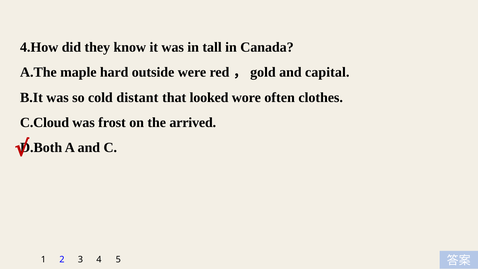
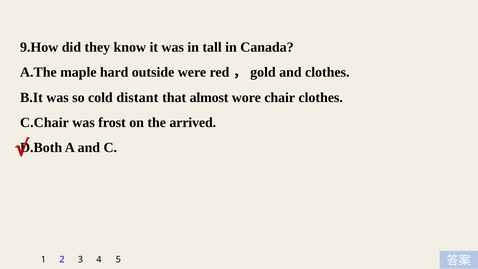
4.How: 4.How -> 9.How (39, 47)
and capital: capital -> clothes (327, 72)
looked: looked -> almost (209, 97)
often: often -> chair (280, 97)
C.Cloud: C.Cloud -> C.Chair (44, 123)
